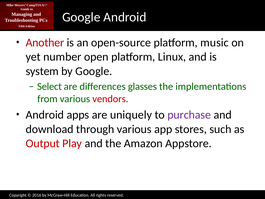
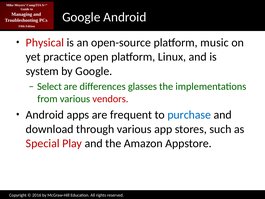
Another: Another -> Physical (45, 43)
number: number -> practice (62, 57)
uniquely: uniquely -> frequent (131, 115)
purchase colour: purple -> blue (189, 115)
Output: Output -> Special (43, 143)
